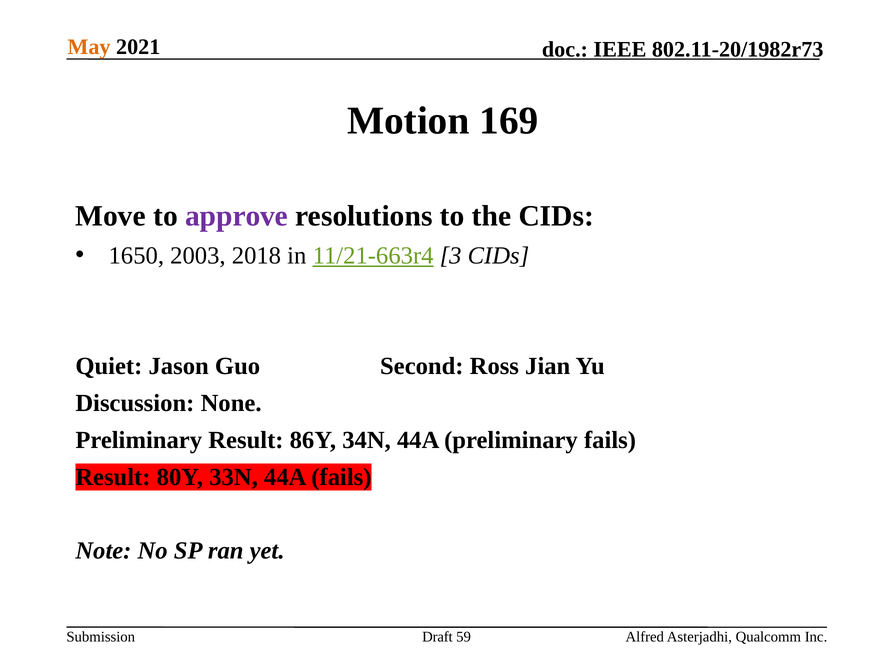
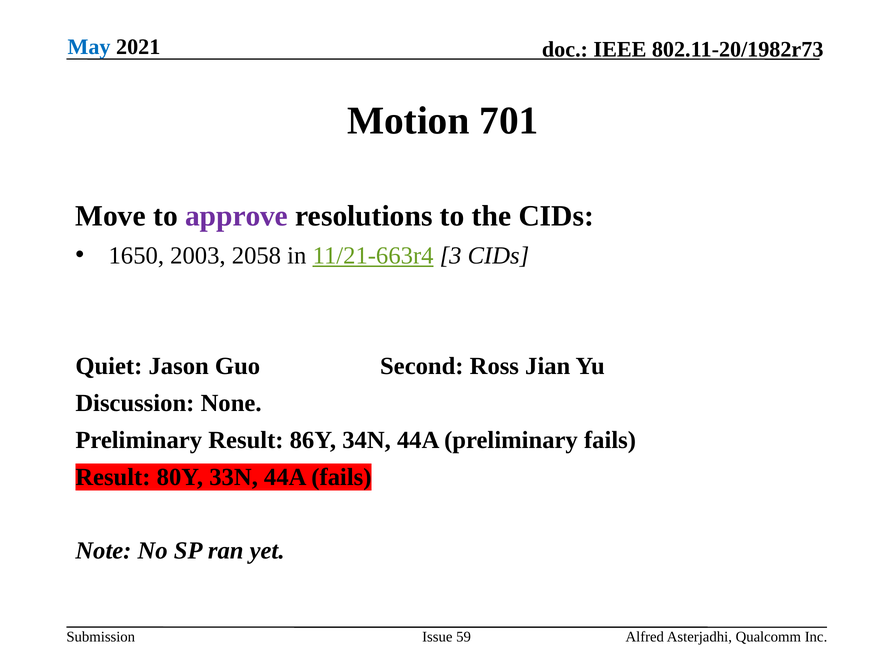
May colour: orange -> blue (89, 47)
169: 169 -> 701 (509, 121)
2018: 2018 -> 2058 (256, 256)
Draft: Draft -> Issue (437, 637)
